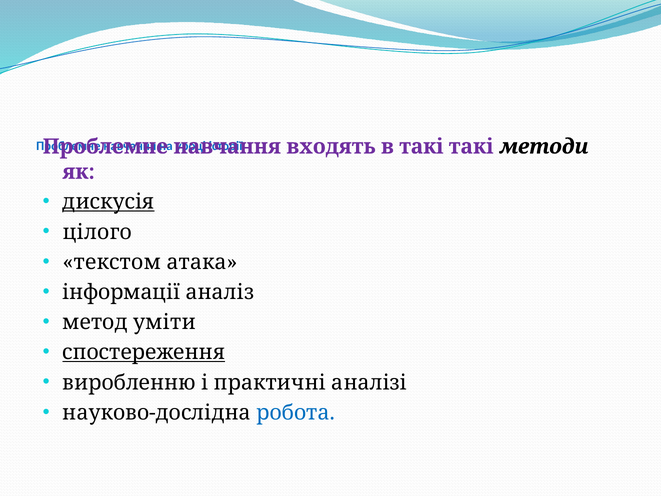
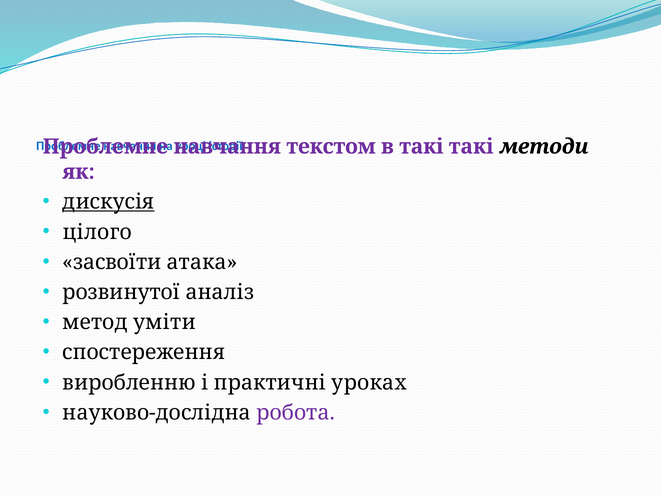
входять: входять -> текстом (331, 146)
текстом: текстом -> засвоїти (112, 262)
інформації: інформації -> розвинутої (121, 292)
спостереження underline: present -> none (144, 352)
аналізі: аналізі -> уроках (369, 382)
робота colour: blue -> purple (296, 412)
